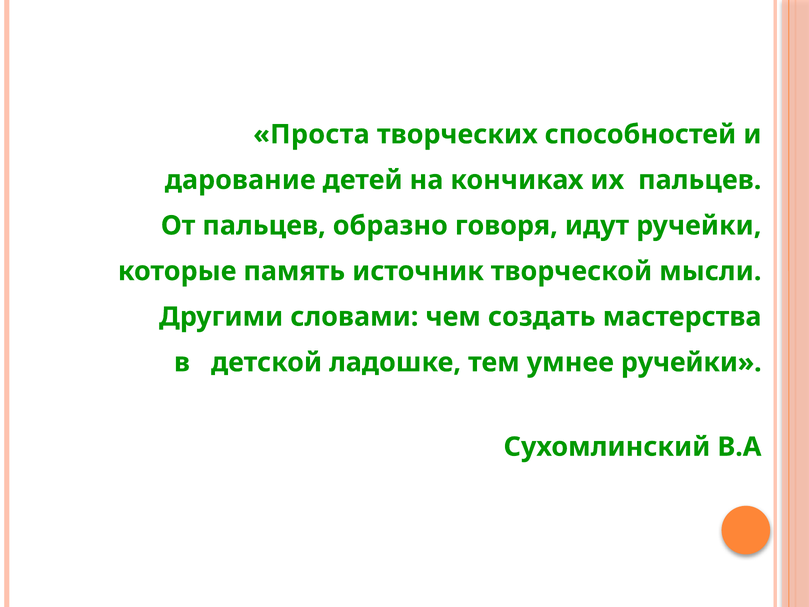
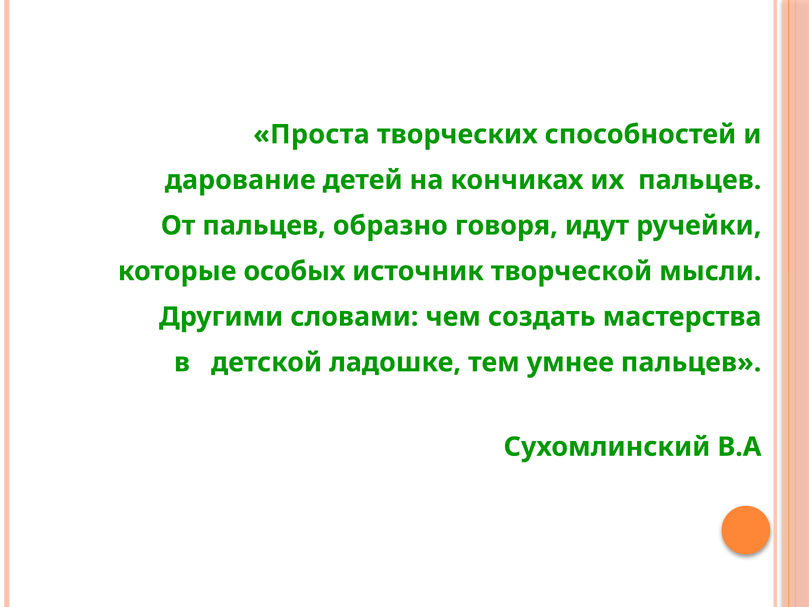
память: память -> особых (294, 271)
умнее ручейки: ручейки -> пальцев (691, 362)
